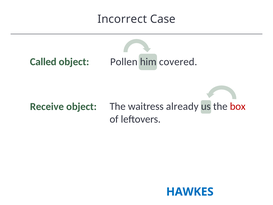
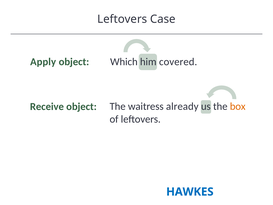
Incorrect: Incorrect -> Leftovers (122, 19)
Called: Called -> Apply (43, 62)
Pollen: Pollen -> Which (124, 62)
box colour: red -> orange (238, 106)
